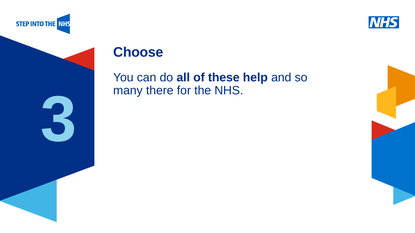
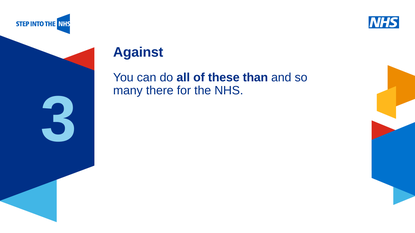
Choose: Choose -> Against (138, 52)
help: help -> than (255, 78)
